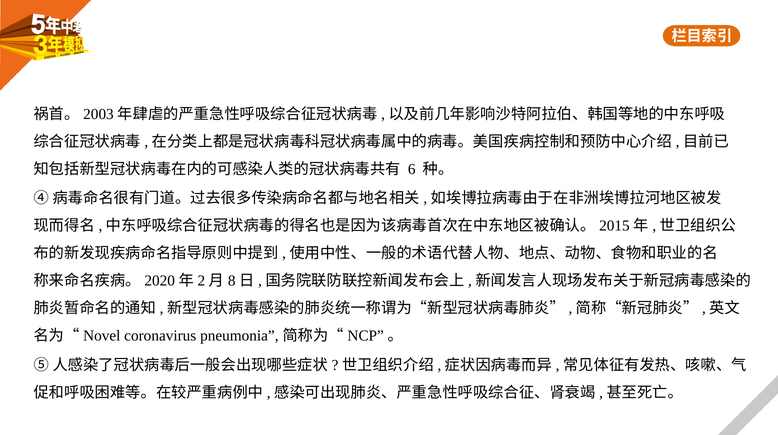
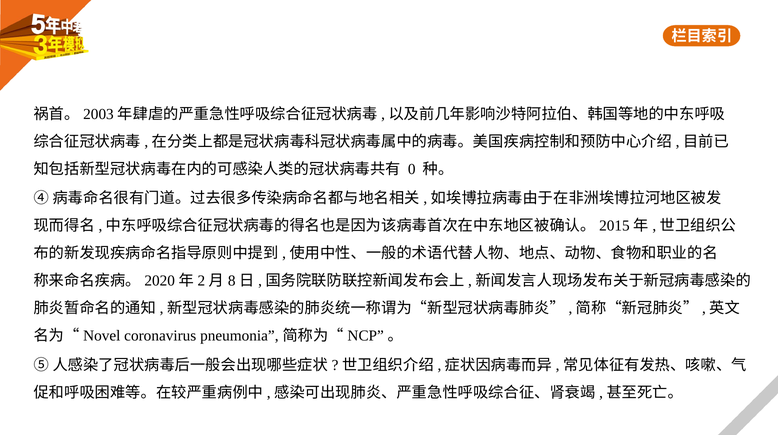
6: 6 -> 0 (412, 169)
